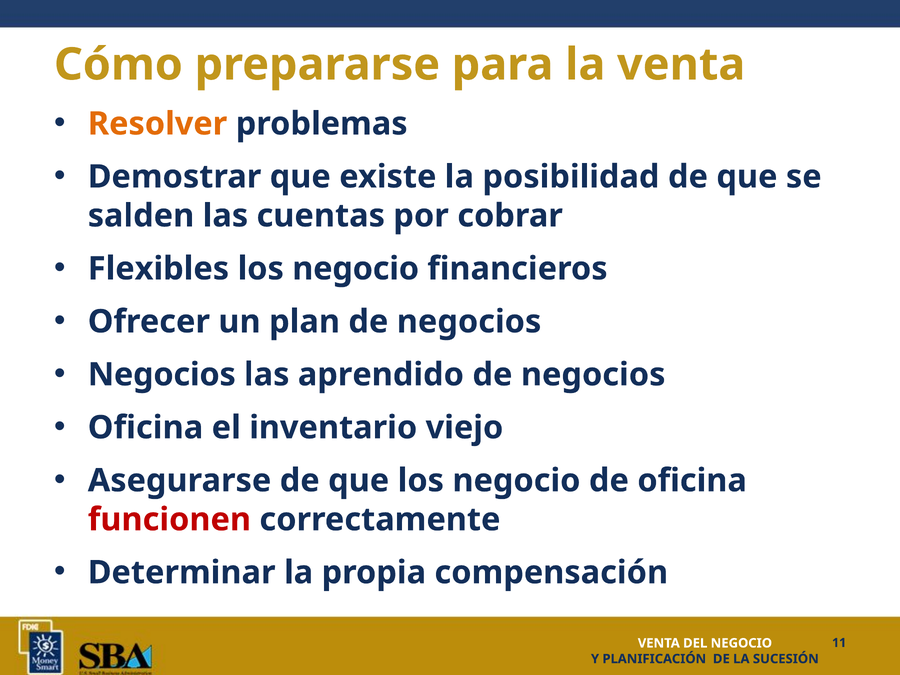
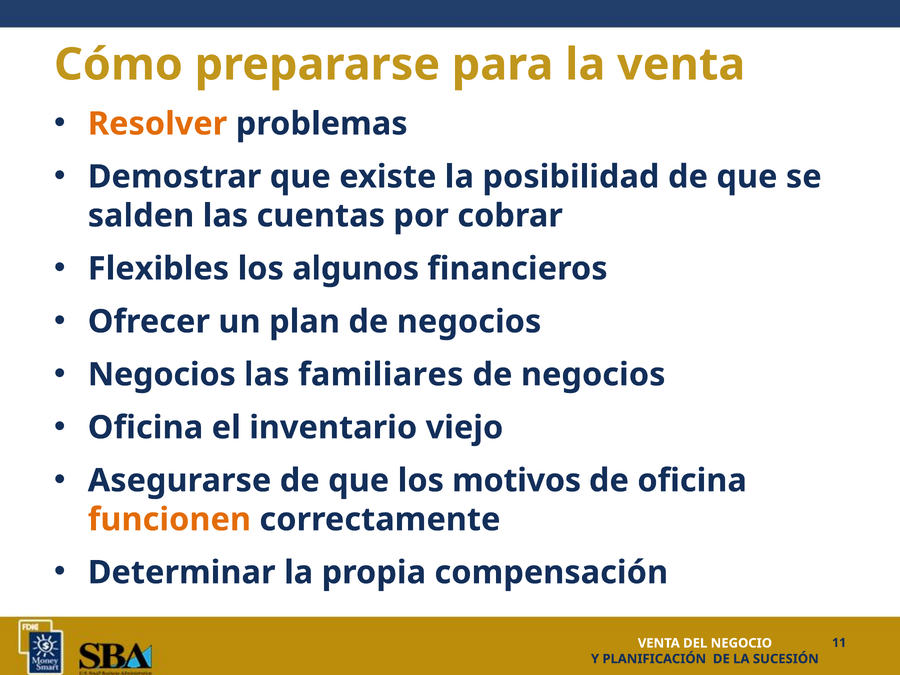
negocio: negocio -> algunos (356, 269)
aprendido: aprendido -> familiares (381, 375)
que los negocio: negocio -> motivos (517, 481)
funcionen colour: red -> orange (169, 520)
